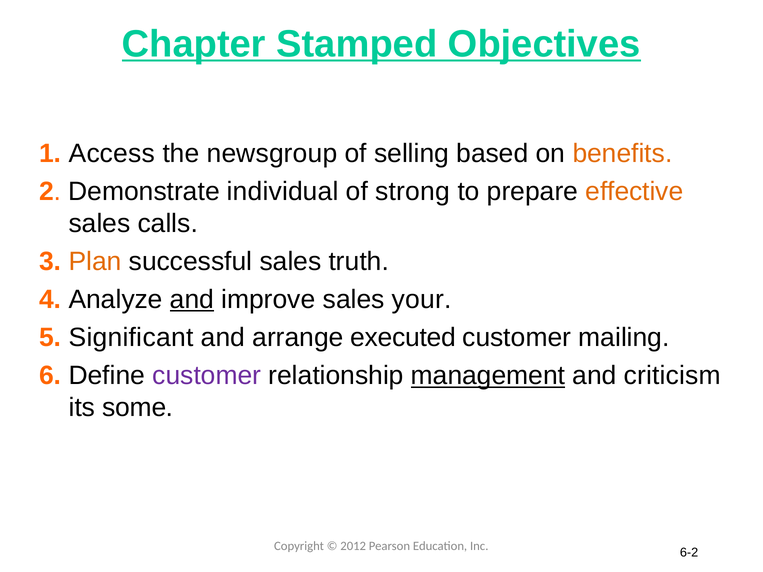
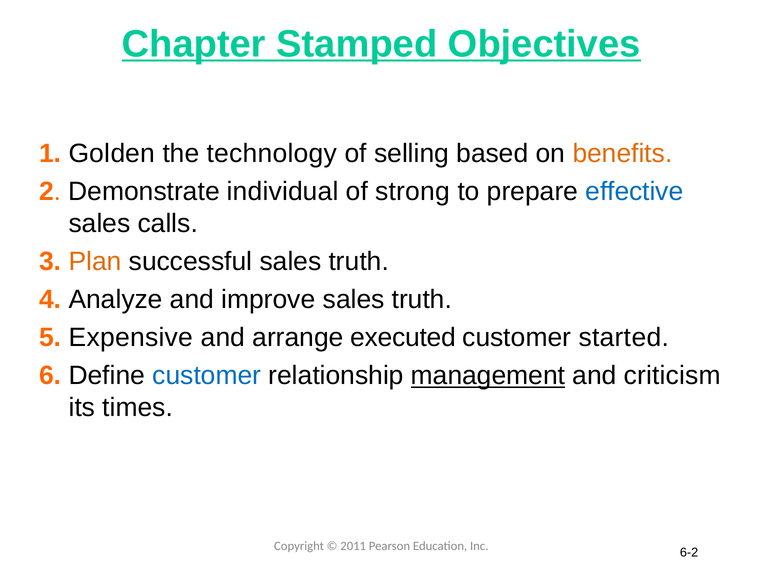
Access: Access -> Golden (112, 154)
newsgroup: newsgroup -> technology (272, 154)
effective colour: orange -> blue (634, 192)
and underline: present -> none (192, 300)
improve sales your: your -> truth (422, 300)
Significant: Significant -> Expensive (131, 338)
mailing: mailing -> started (624, 338)
customer colour: purple -> blue (207, 376)
some: some -> times (138, 408)
2012: 2012 -> 2011 (353, 546)
